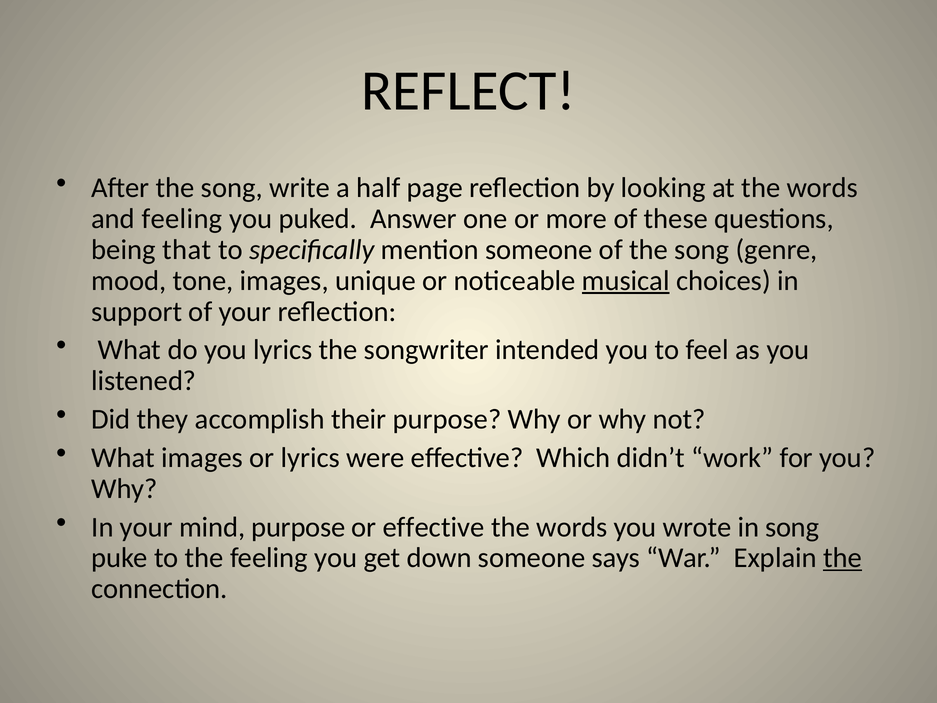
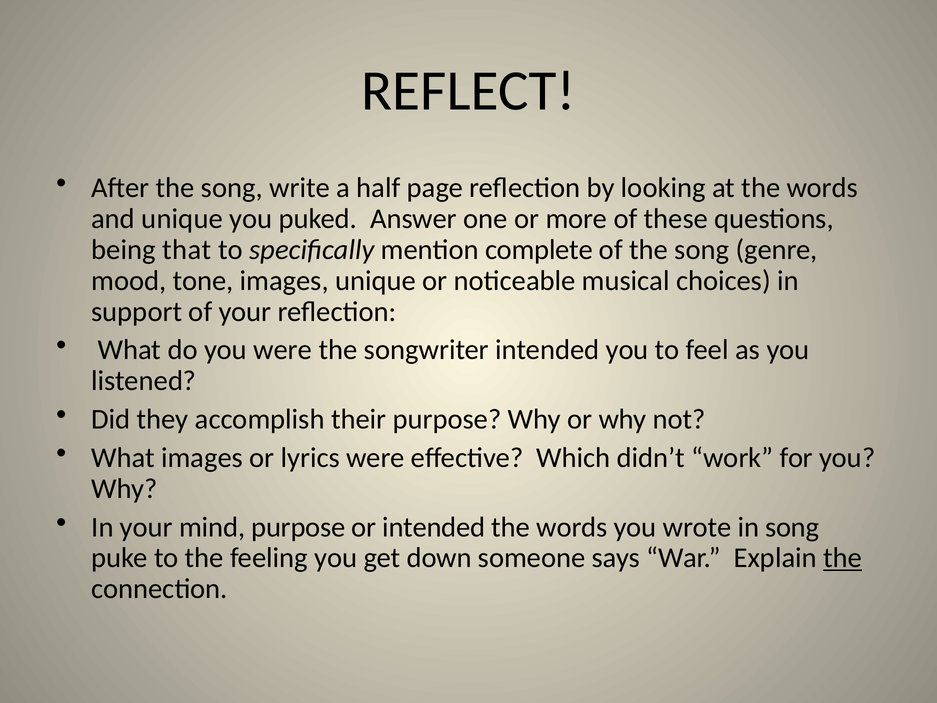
and feeling: feeling -> unique (182, 219)
mention someone: someone -> complete (539, 250)
musical underline: present -> none (626, 281)
you lyrics: lyrics -> were (283, 350)
or effective: effective -> intended (434, 527)
